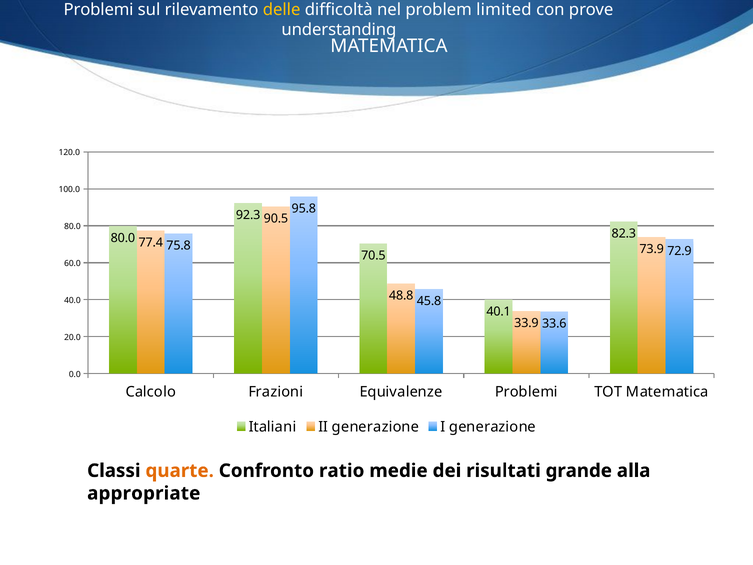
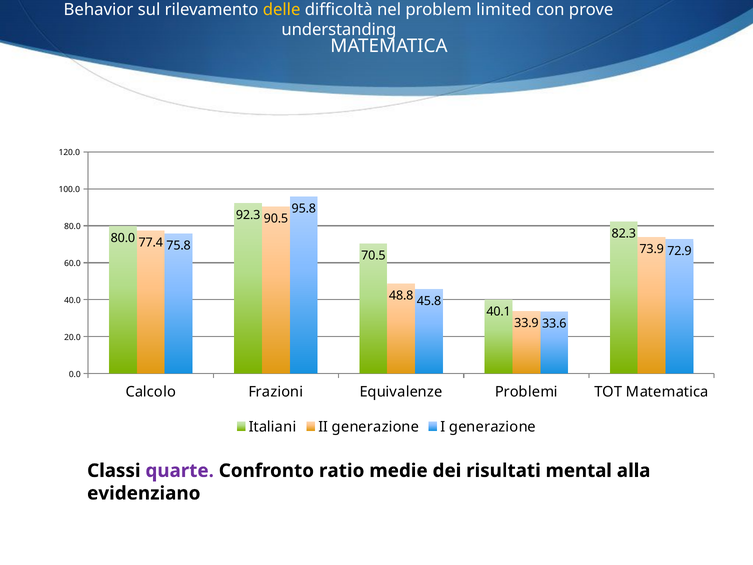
Problemi: Problemi -> Behavior (99, 10)
quarte colour: orange -> purple (180, 471)
grande: grande -> mental (579, 471)
appropriate: appropriate -> evidenziano (144, 493)
